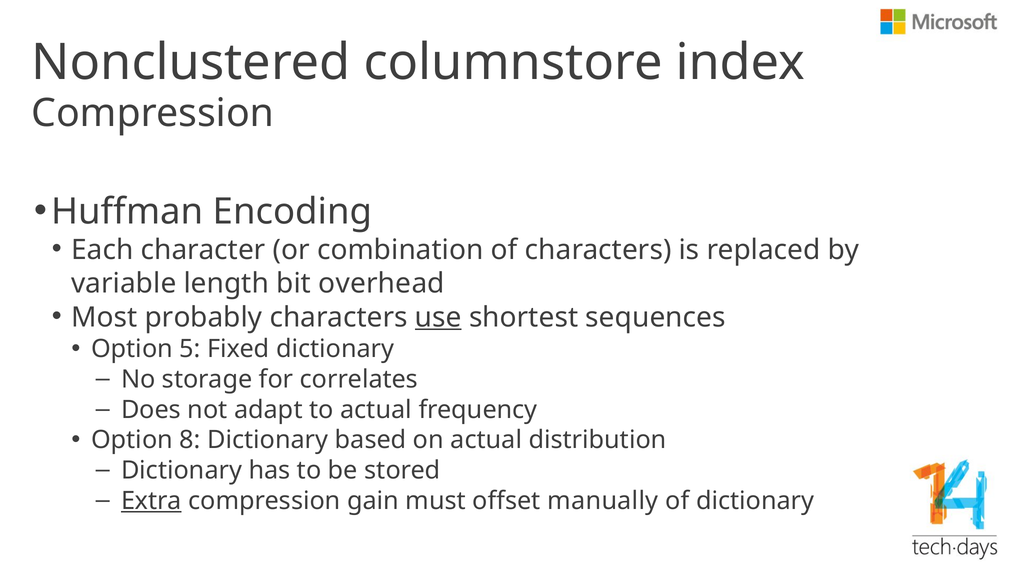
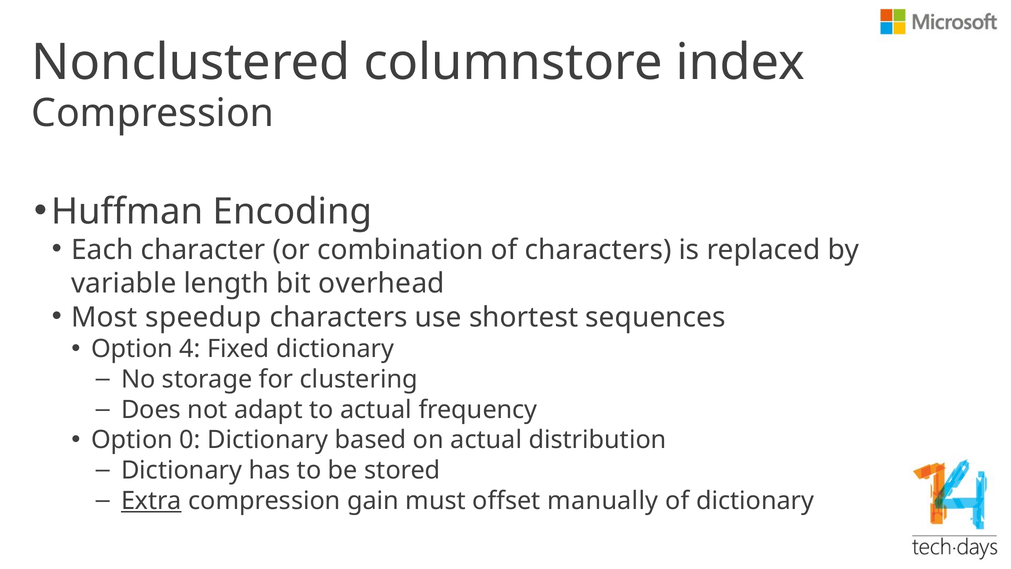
probably: probably -> speedup (203, 317)
use underline: present -> none (438, 317)
5: 5 -> 4 (190, 349)
correlates: correlates -> clustering (359, 379)
8: 8 -> 0 (190, 440)
